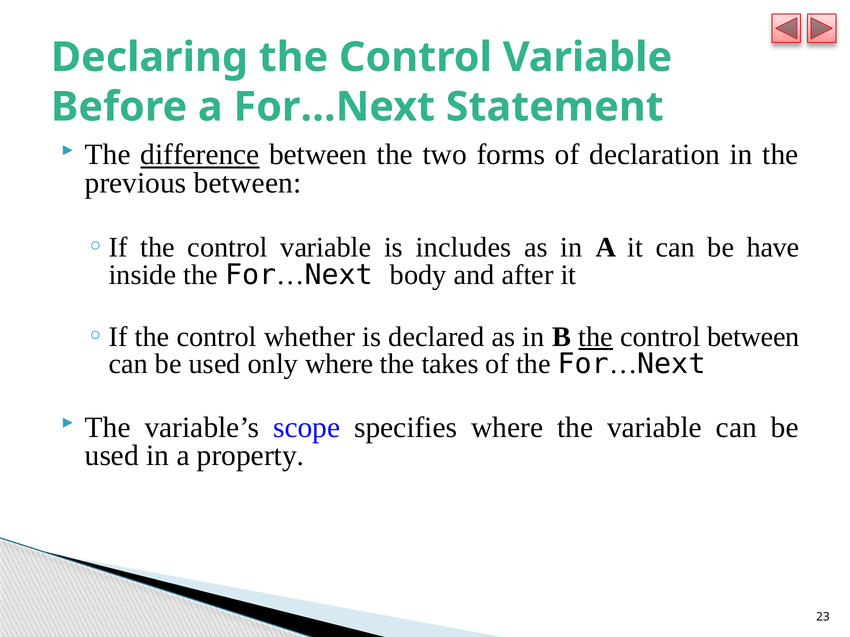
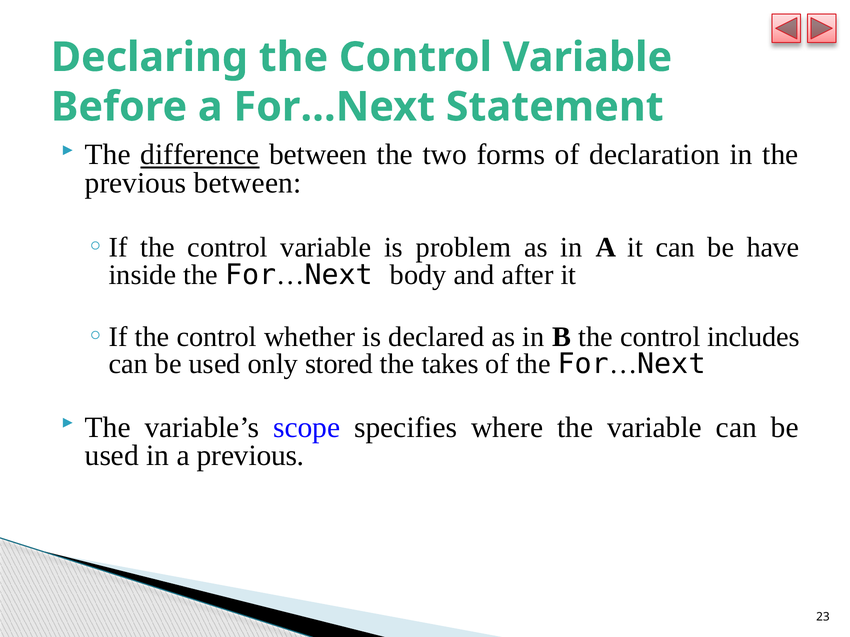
includes: includes -> problem (463, 248)
the underline: present -> none (596, 337)
control between: between -> includes (753, 337)
only where: where -> stored (339, 364)
a property: property -> previous (251, 456)
